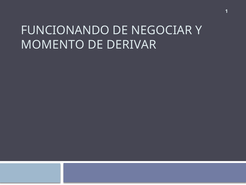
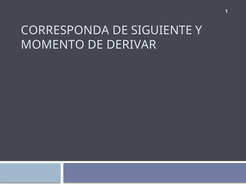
FUNCIONANDO: FUNCIONANDO -> CORRESPONDA (65, 30)
NEGOCIAR: NEGOCIAR -> SIGUIENTE (162, 30)
